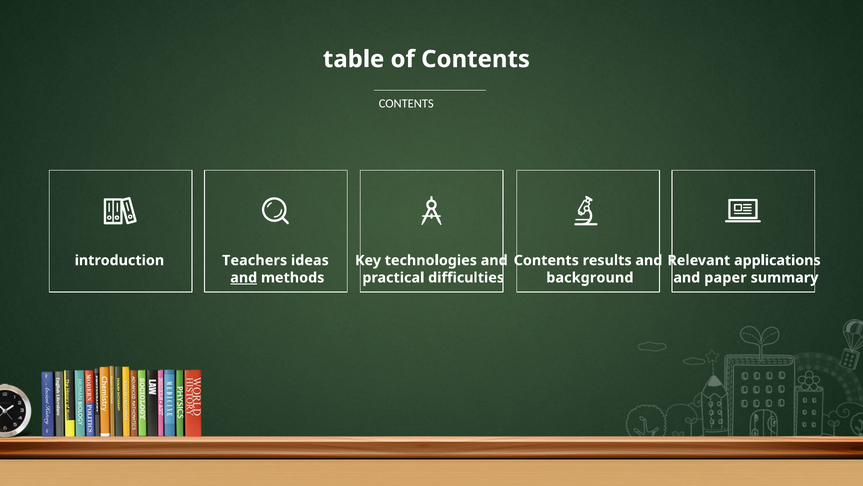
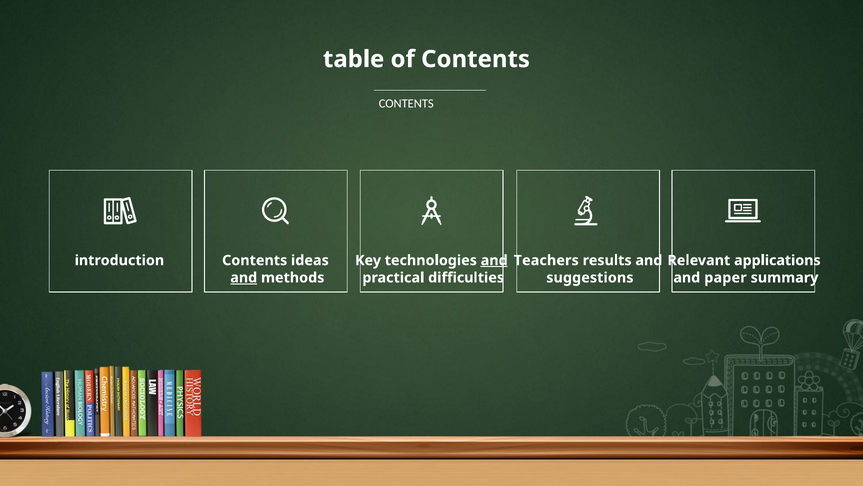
Teachers: Teachers -> Contents (255, 260)
and underline: none -> present (494, 260)
Contents: Contents -> Teachers (546, 260)
background: background -> suggestions (590, 277)
